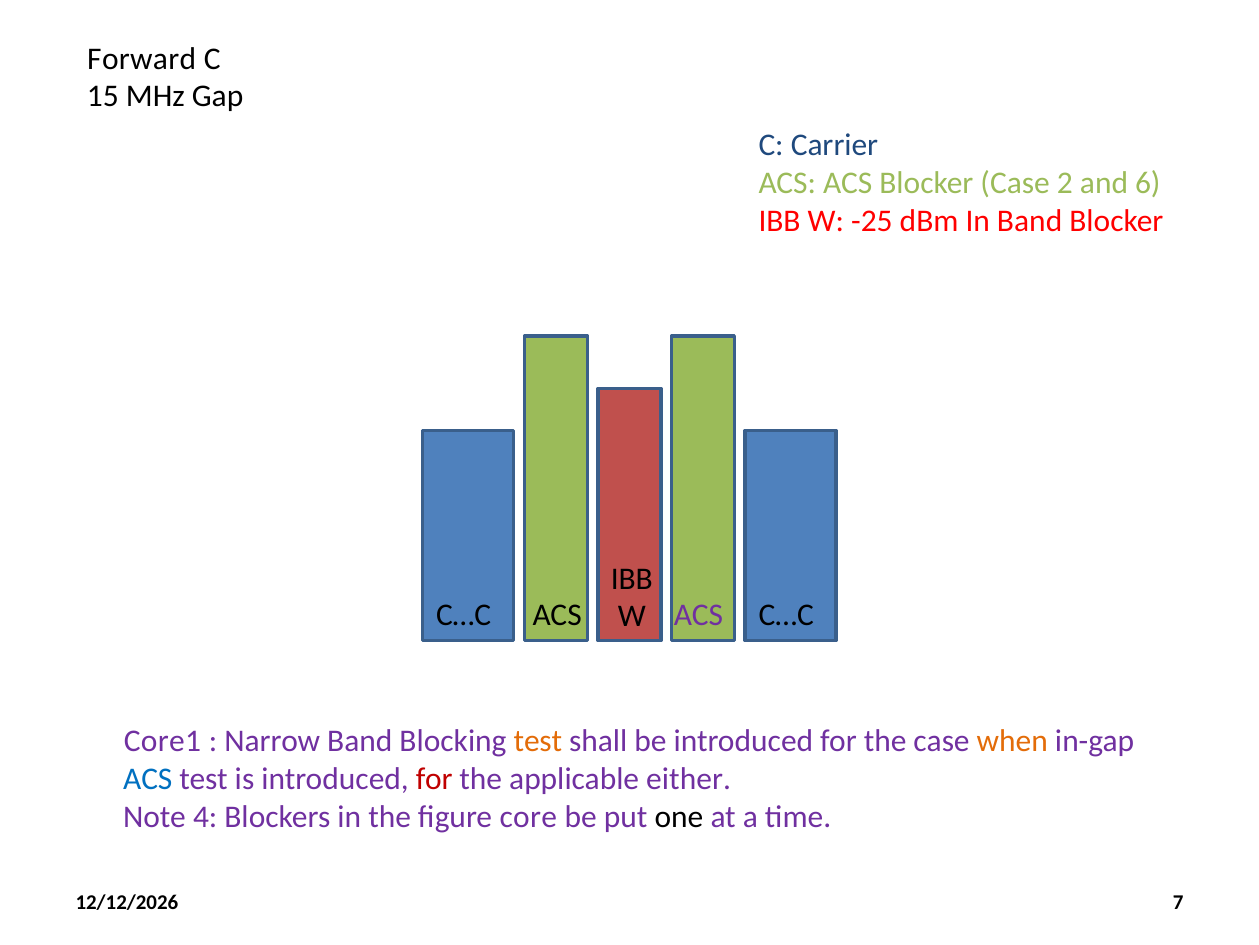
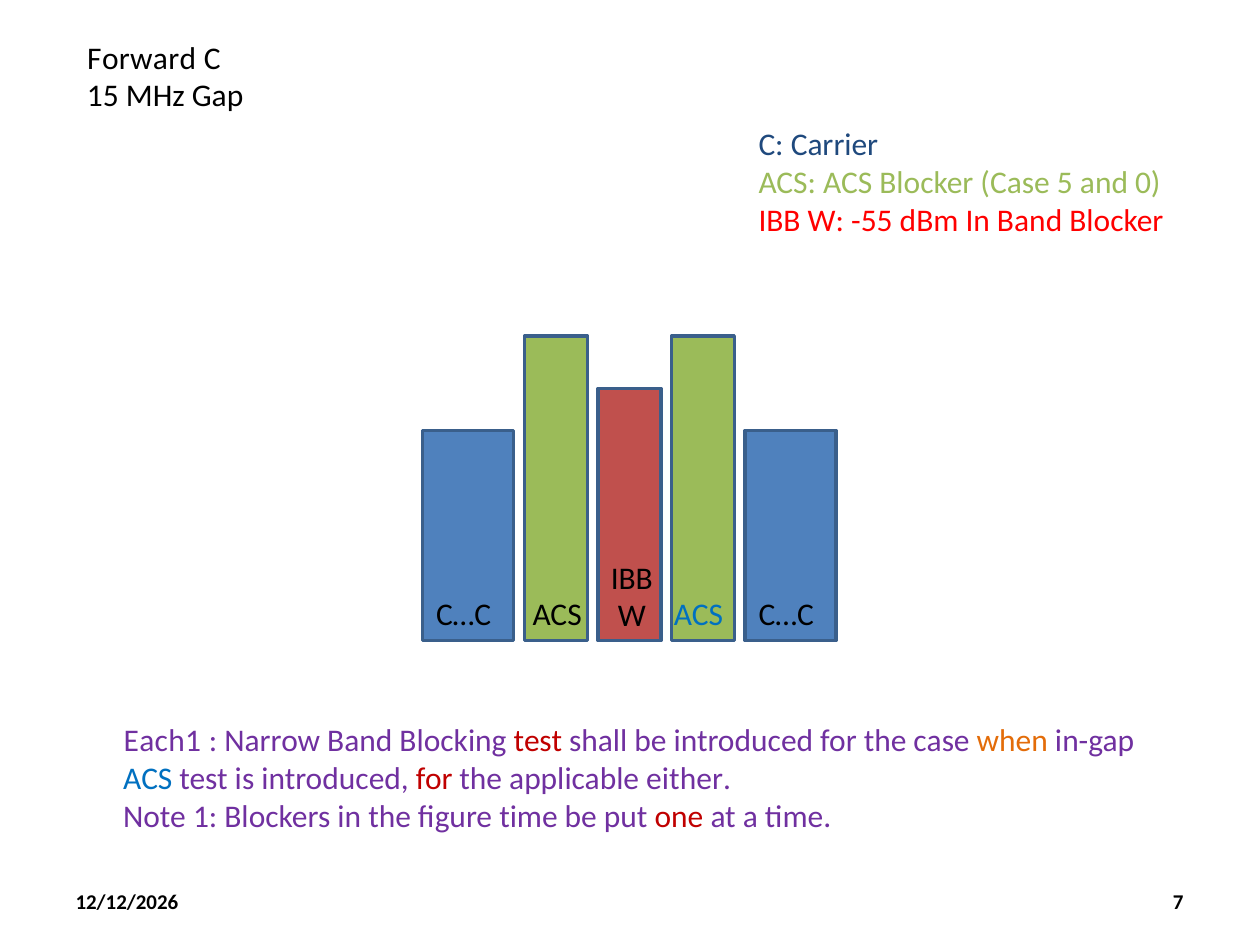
2: 2 -> 5 (1065, 183)
6: 6 -> 0 (1148, 183)
-25: -25 -> -55 (872, 221)
ACS colour: purple -> blue (698, 615)
Core1: Core1 -> Each1 (162, 741)
test colour: orange -> red (538, 741)
4: 4 -> 1 (205, 816)
figure core: core -> time (529, 816)
one colour: black -> red (679, 816)
